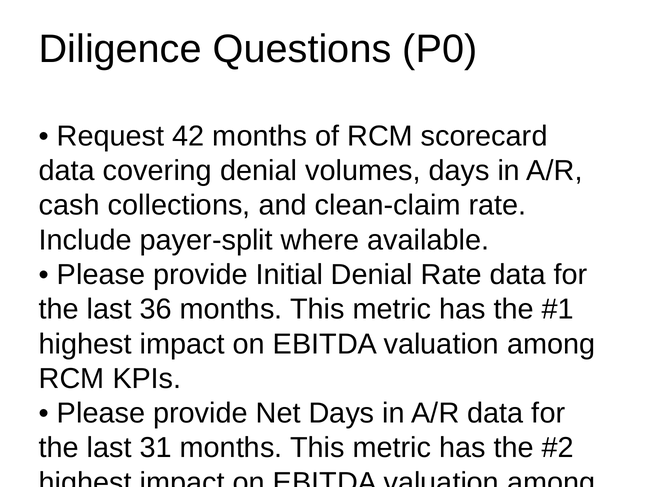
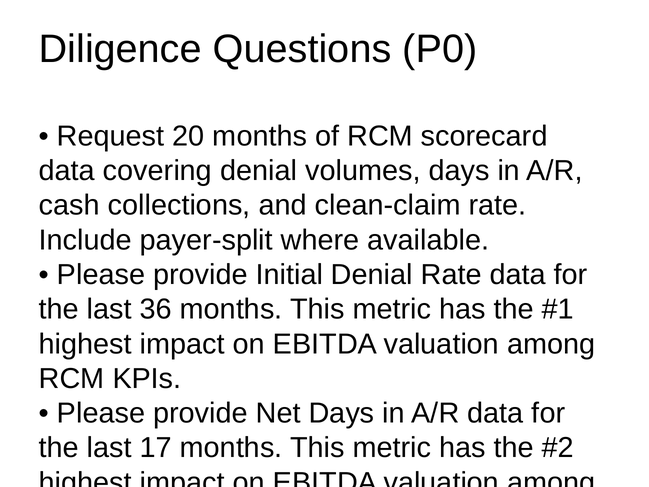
42: 42 -> 20 (188, 136)
31: 31 -> 17 (156, 448)
